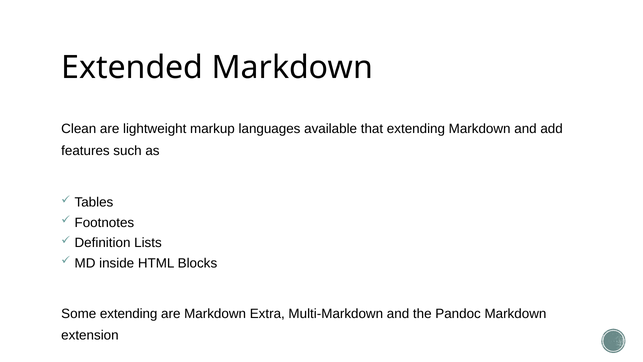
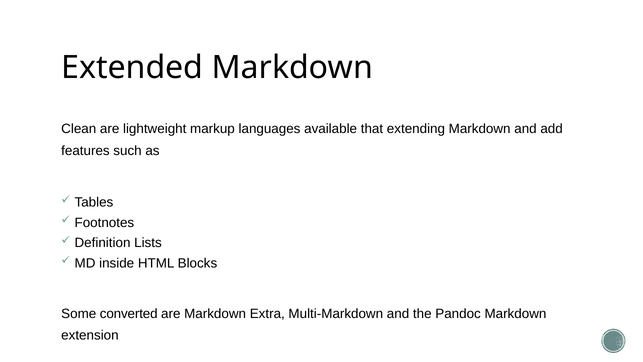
Some extending: extending -> converted (129, 313)
